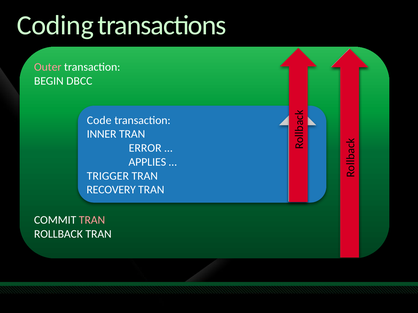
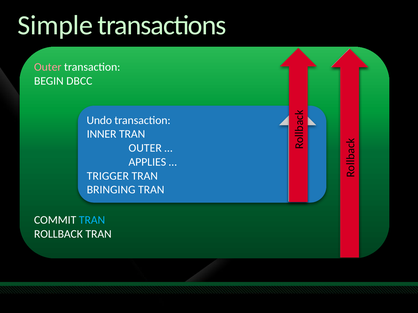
Coding: Coding -> Simple (55, 25)
Code: Code -> Undo (99, 120)
ERROR: ERROR -> OUTER (145, 148)
RECOVERY: RECOVERY -> BRINGING (111, 190)
TRAN colour: pink -> light blue (92, 220)
